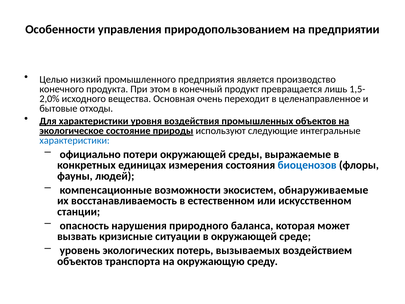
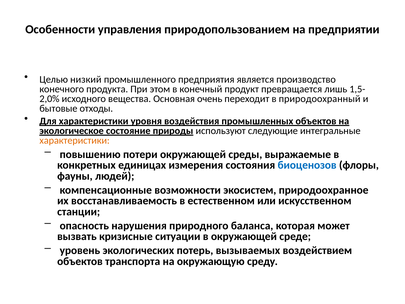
целенаправленное: целенаправленное -> природоохранный (320, 99)
характеристики colour: blue -> orange (75, 141)
официально: официально -> повышению (90, 154)
обнаруживаемые: обнаруживаемые -> природоохранное (324, 190)
